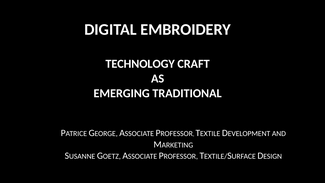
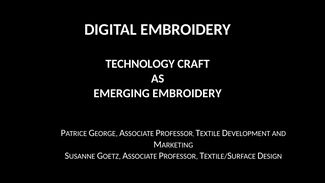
EMERGING TRADITIONAL: TRADITIONAL -> EMBROIDERY (187, 93)
